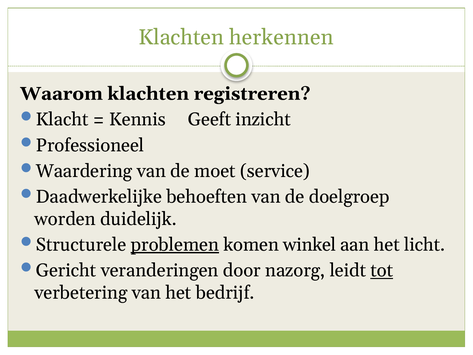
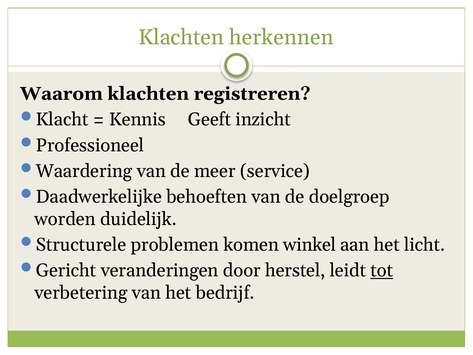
moet: moet -> meer (215, 171)
problemen underline: present -> none (175, 245)
nazorg: nazorg -> herstel (295, 270)
